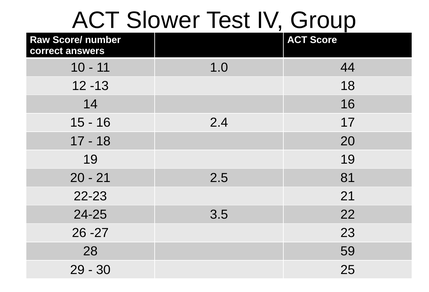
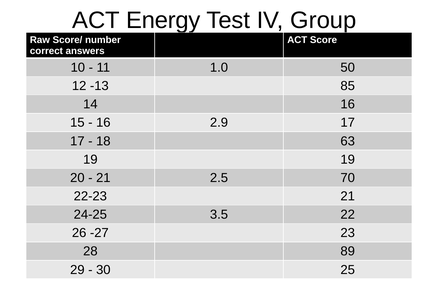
Slower: Slower -> Energy (163, 21)
44: 44 -> 50 (348, 68)
-13 18: 18 -> 85 (348, 86)
2.4: 2.4 -> 2.9 (219, 123)
18 20: 20 -> 63 (348, 141)
81: 81 -> 70 (348, 178)
59: 59 -> 89 (348, 252)
